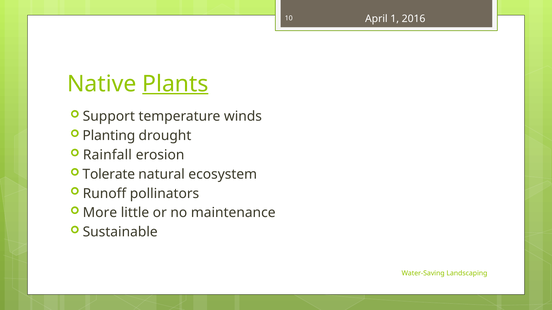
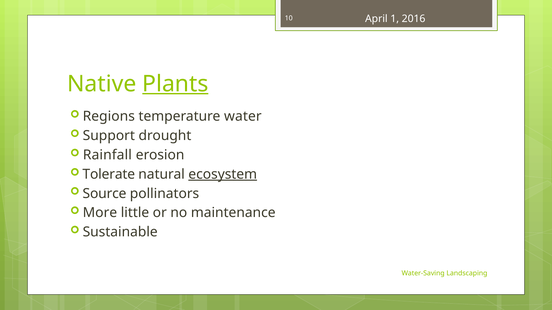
Support: Support -> Regions (109, 117)
winds: winds -> water (243, 117)
Planting: Planting -> Support (109, 136)
ecosystem underline: none -> present (223, 174)
Runoff: Runoff -> Source (105, 194)
